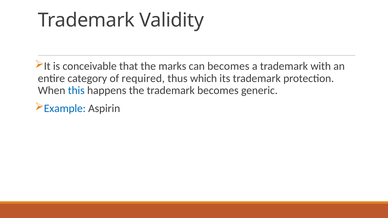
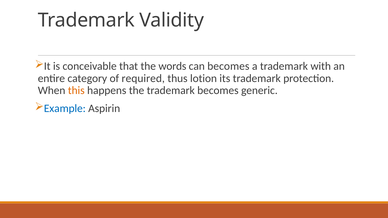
marks: marks -> words (172, 66)
which: which -> lotion (204, 78)
this colour: blue -> orange (76, 91)
